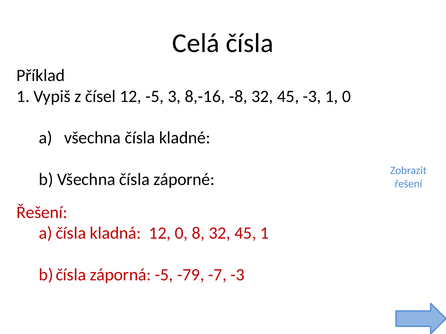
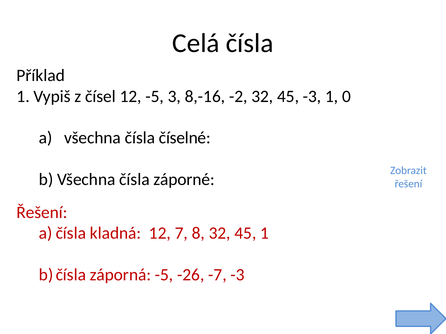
-8: -8 -> -2 (238, 97)
kladné: kladné -> číselné (185, 138)
12 0: 0 -> 7 (181, 233)
-79: -79 -> -26 (191, 275)
